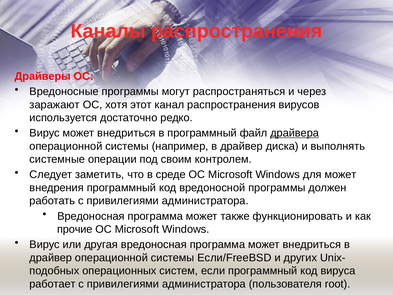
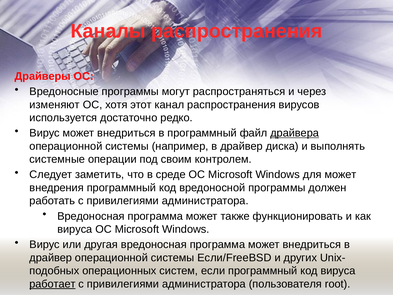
заражают: заражают -> изменяют (55, 105)
прочие: прочие -> вируса (75, 229)
работает underline: none -> present (53, 284)
